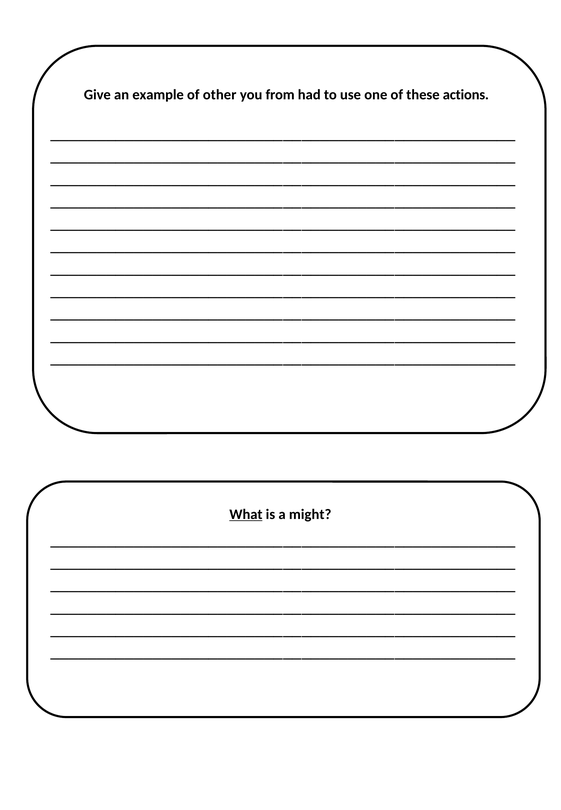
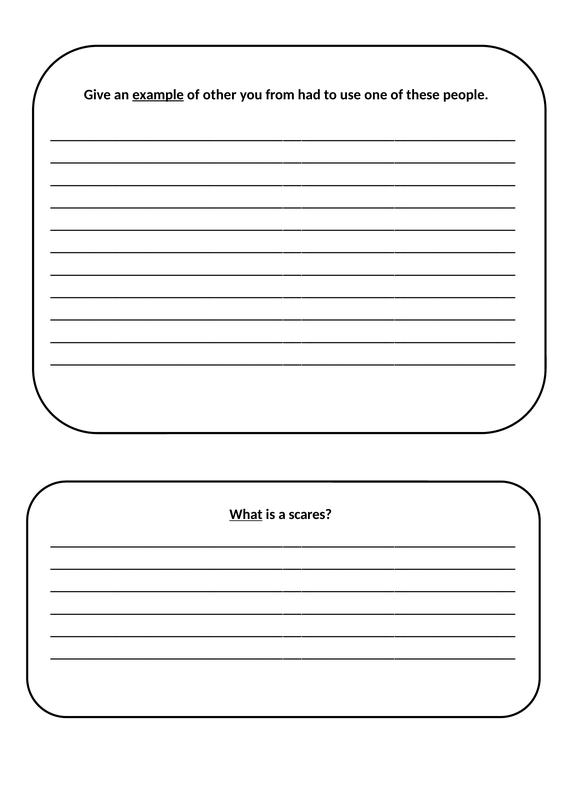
example underline: none -> present (158, 95)
actions: actions -> people (466, 95)
might: might -> scares (310, 515)
